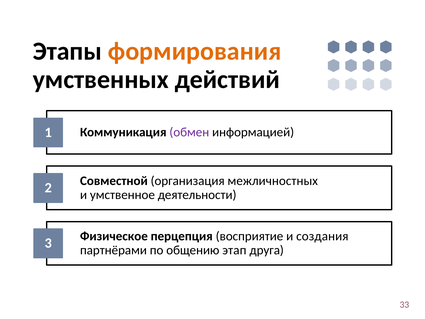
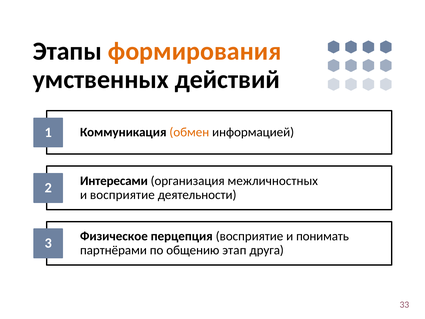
обмен colour: purple -> orange (189, 132)
Совместной: Совместной -> Интересами (114, 181)
и умственное: умственное -> восприятие (122, 195)
создания: создания -> понимать (322, 236)
